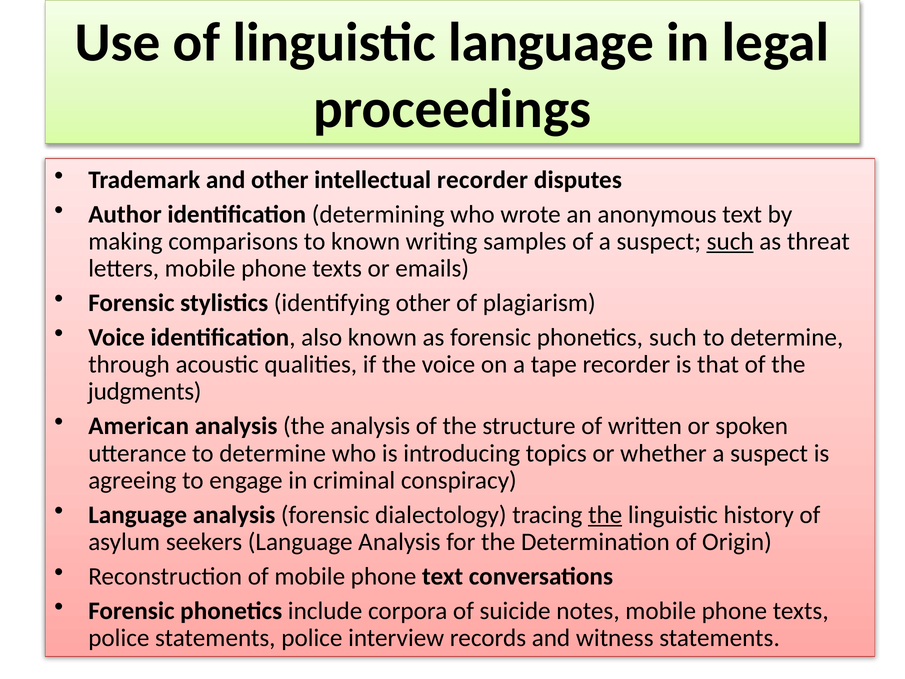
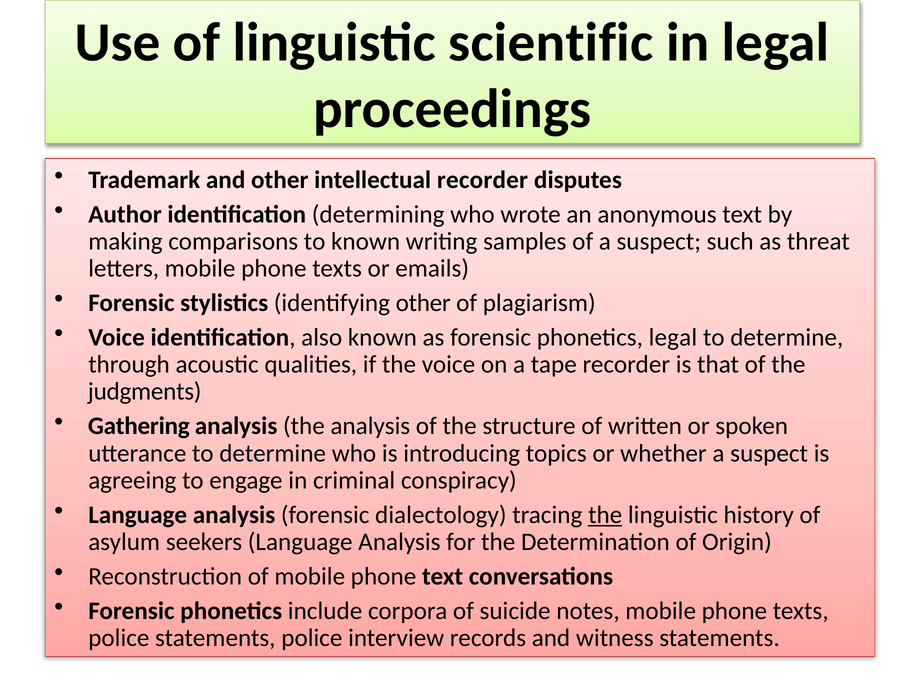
linguistic language: language -> scientific (551, 42)
such underline: present -> none (730, 241)
phonetics such: such -> legal (673, 337)
American: American -> Gathering (139, 426)
